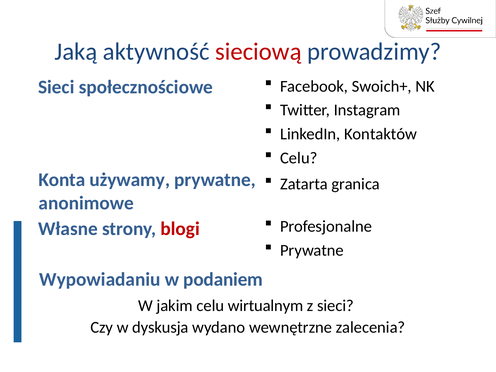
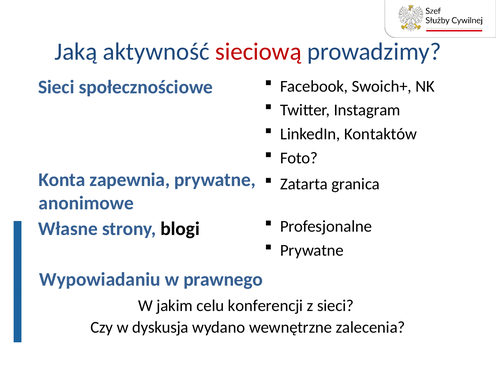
Celu: Celu -> Foto (299, 158)
używamy: używamy -> zapewnia (130, 180)
blogi colour: red -> black (180, 229)
podaniem: podaniem -> prawnego (223, 280)
wirtualnym: wirtualnym -> konferencji (266, 306)
